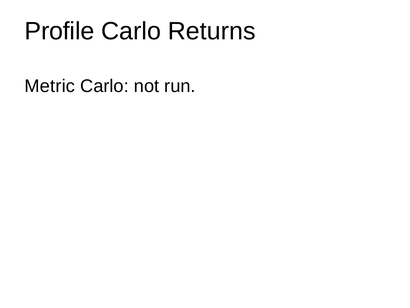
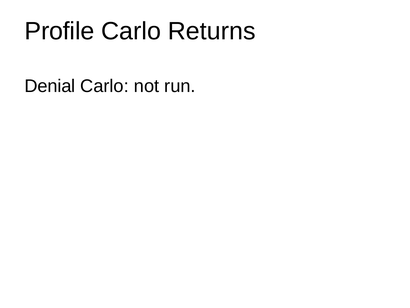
Metric: Metric -> Denial (50, 86)
